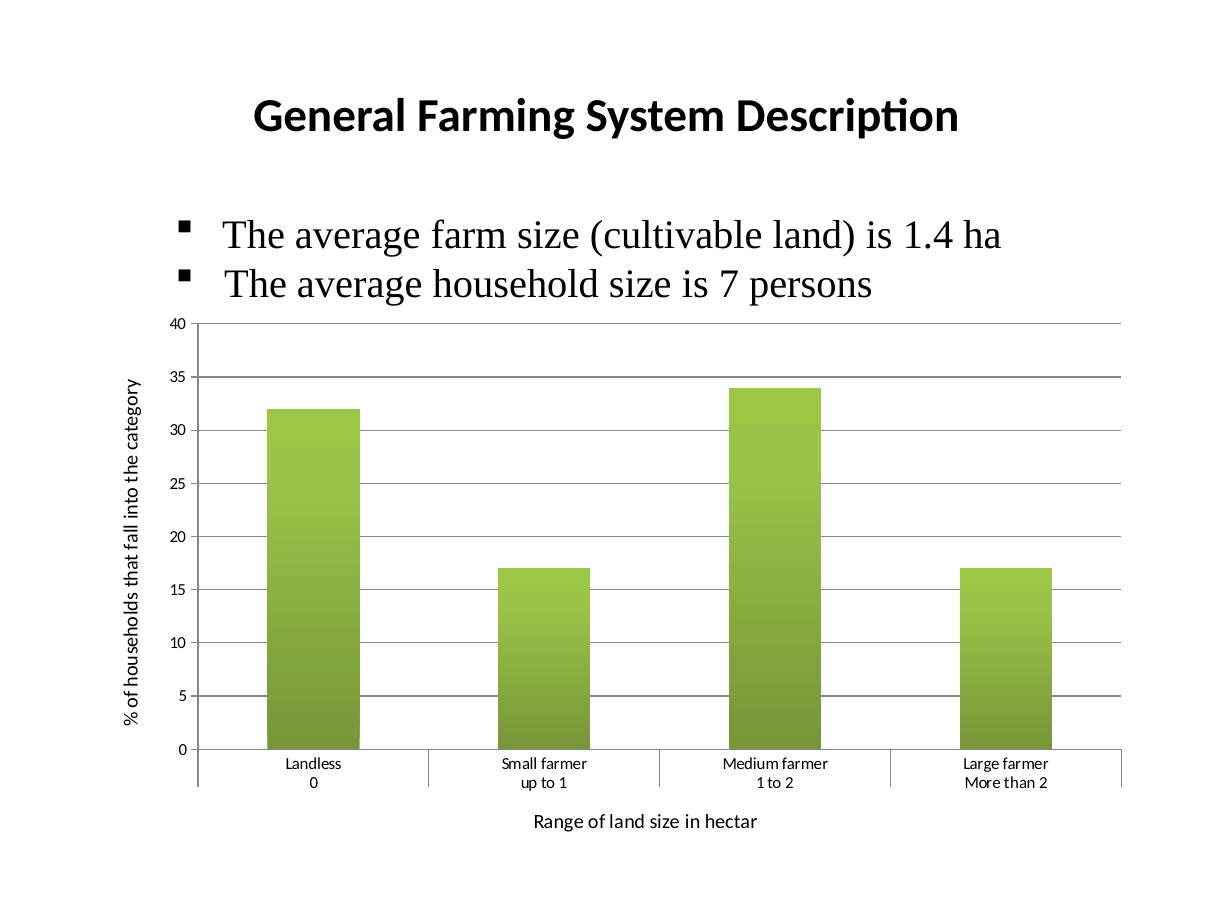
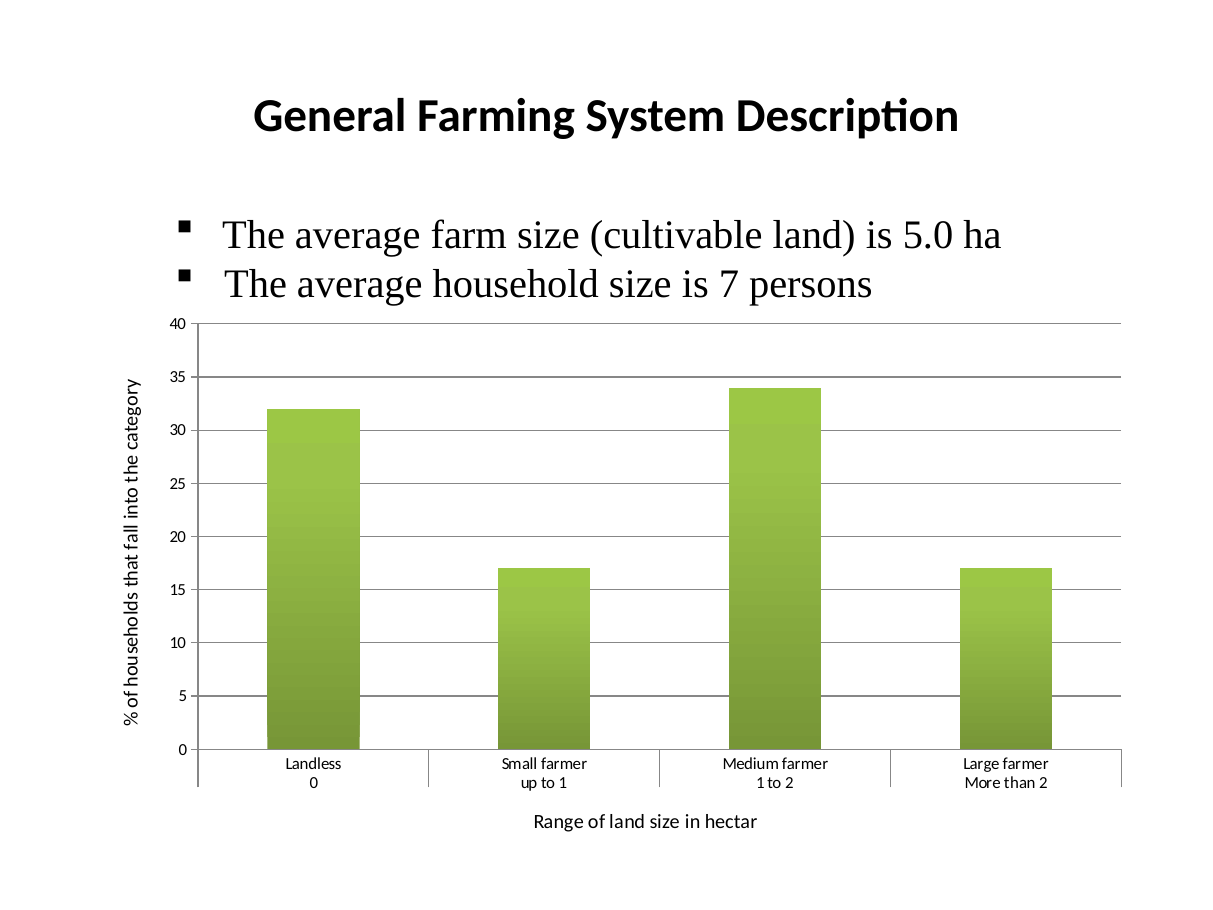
1.4: 1.4 -> 5.0 (928, 235)
